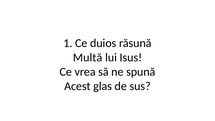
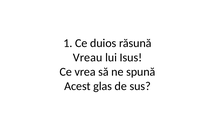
Multă: Multă -> Vreau (88, 57)
